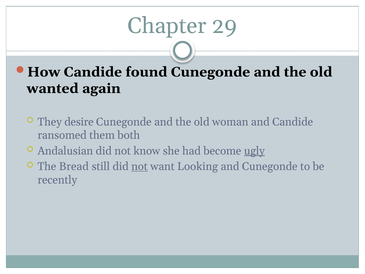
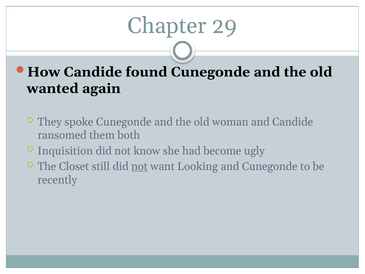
desire: desire -> spoke (79, 122)
Andalusian: Andalusian -> Inquisition (65, 151)
ugly underline: present -> none (254, 151)
Bread: Bread -> Closet (74, 166)
